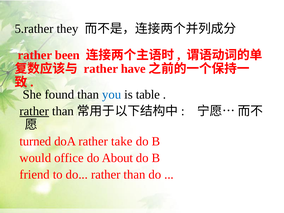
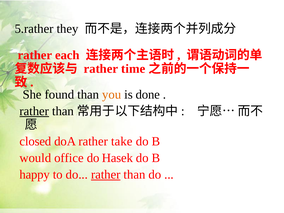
been: been -> each (67, 55)
have: have -> time (133, 69)
you colour: blue -> orange (112, 95)
table: table -> done (148, 95)
turned: turned -> closed (35, 141)
About: About -> Hasek (117, 158)
friend: friend -> happy (35, 175)
rather underline: none -> present (106, 175)
